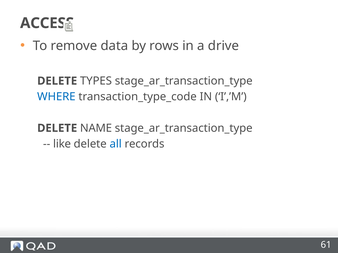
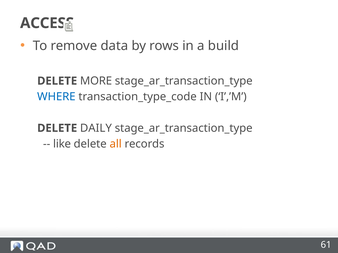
drive: drive -> build (223, 46)
TYPES: TYPES -> MORE (96, 81)
NAME: NAME -> DAILY (96, 128)
all colour: blue -> orange (116, 144)
